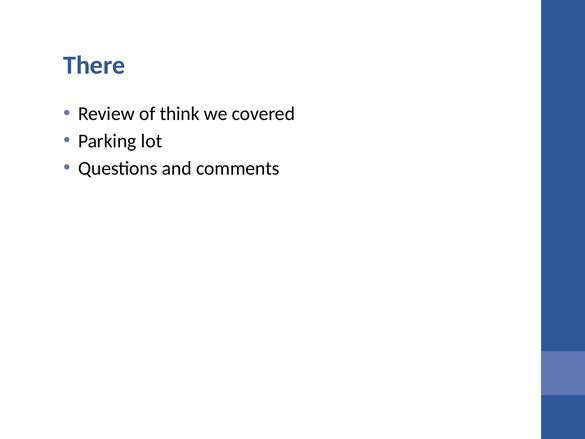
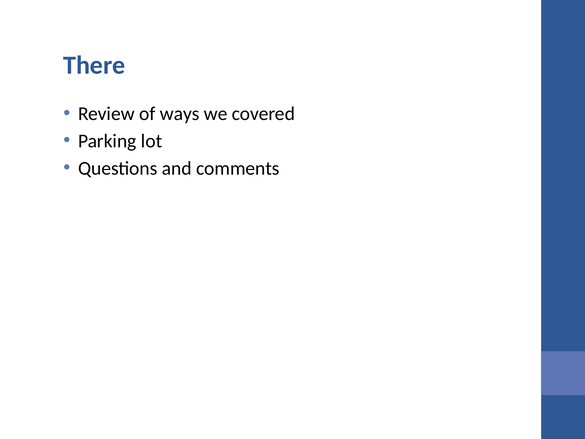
think: think -> ways (180, 114)
